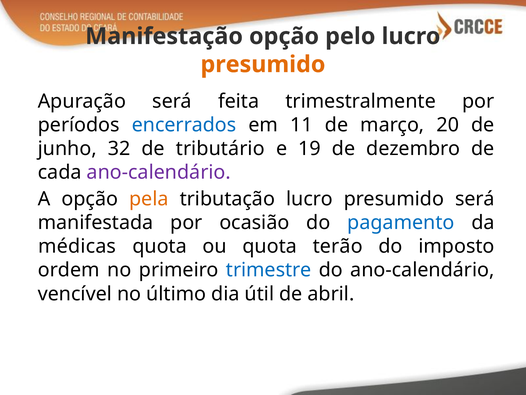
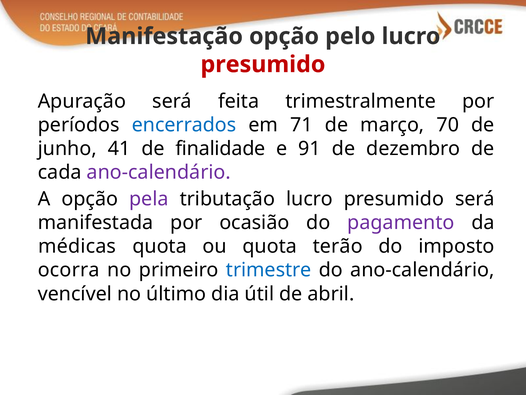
presumido colour: orange -> red (263, 64)
11: 11 -> 71 (301, 125)
20: 20 -> 70 (448, 125)
32: 32 -> 41 (119, 148)
tributário: tributário -> finalidade (220, 148)
19: 19 -> 91 (310, 148)
pela colour: orange -> purple (149, 199)
pagamento colour: blue -> purple (401, 222)
ordem: ordem -> ocorra (69, 270)
